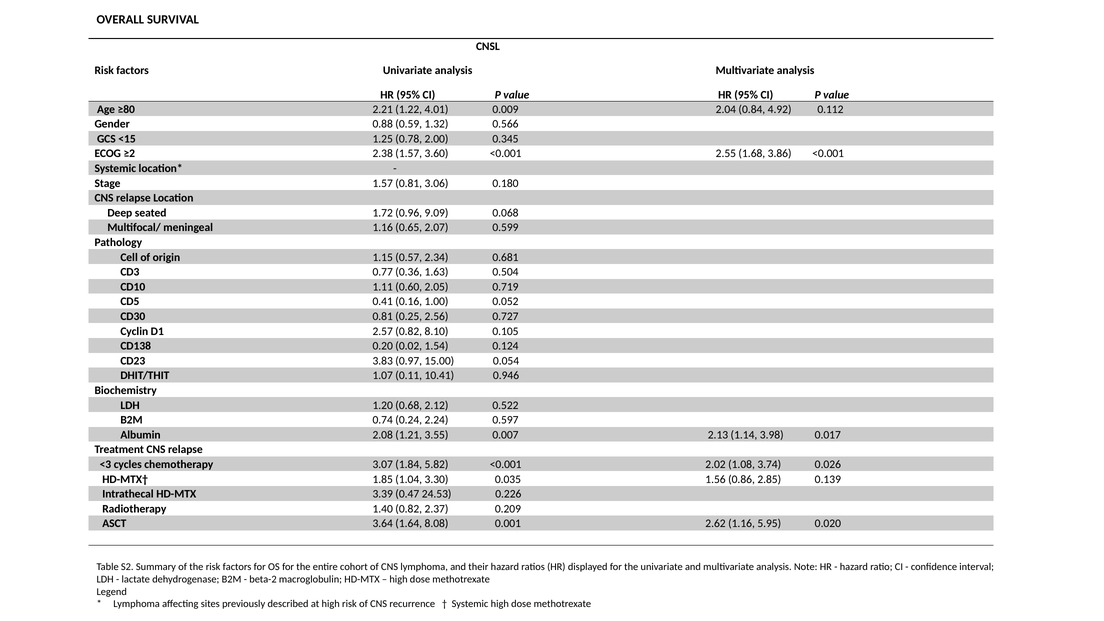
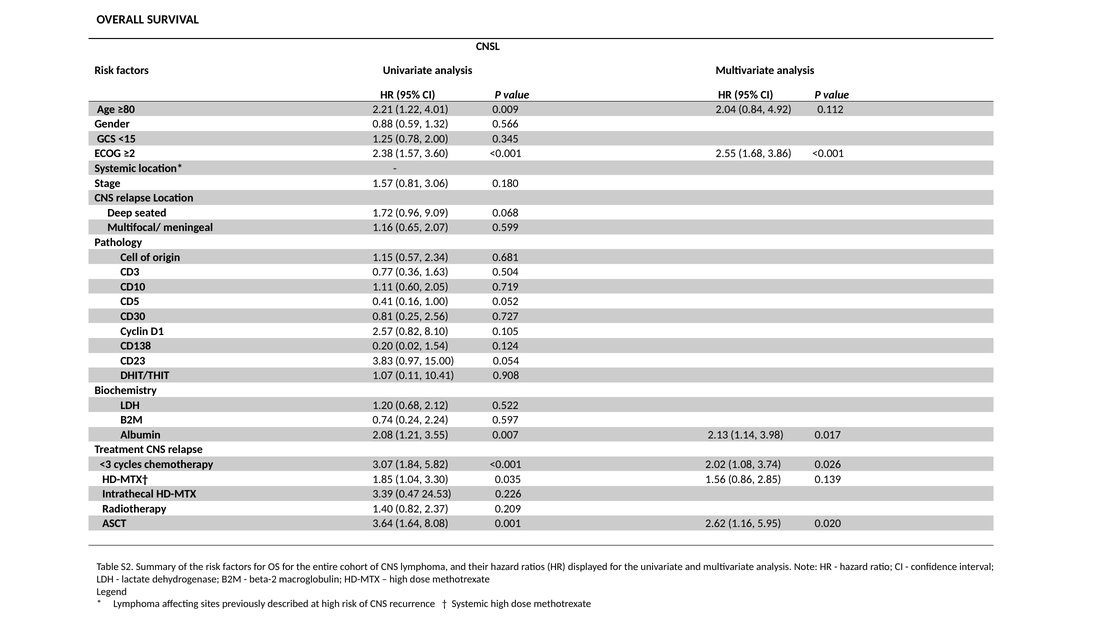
0.946: 0.946 -> 0.908 (506, 376)
